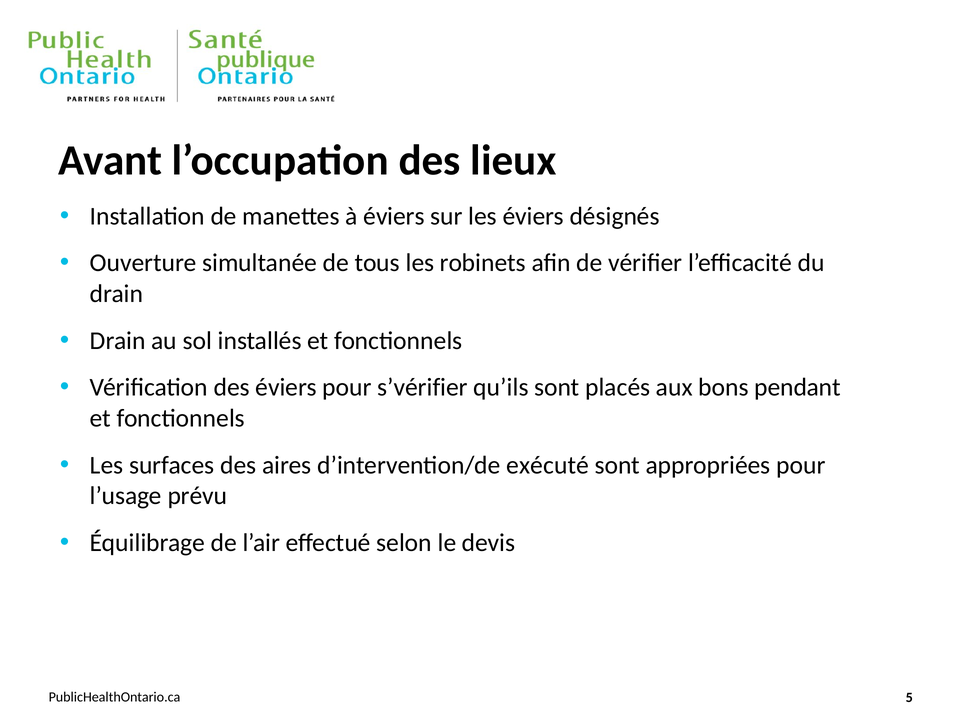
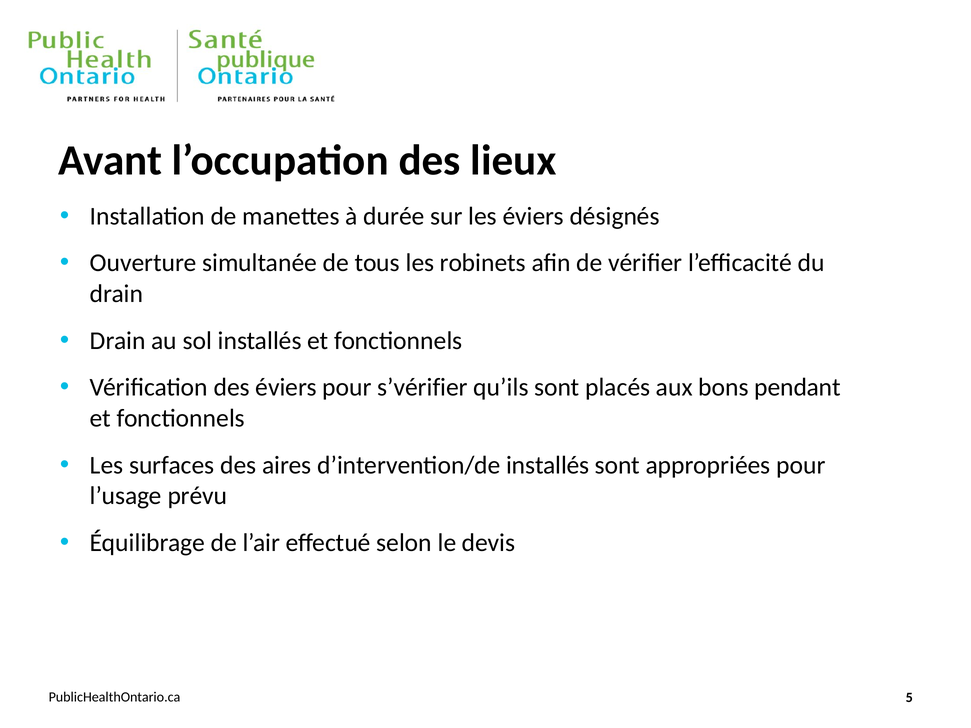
à éviers: éviers -> durée (394, 216)
d’intervention/de exécuté: exécuté -> installés (548, 465)
